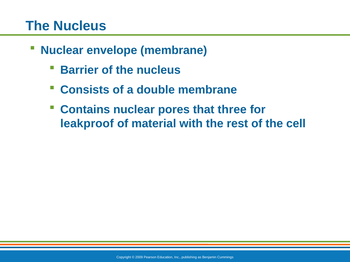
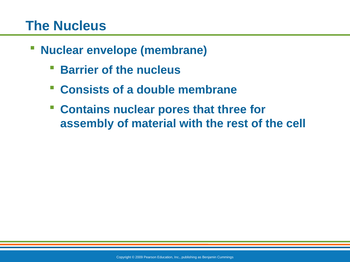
leakproof: leakproof -> assembly (87, 124)
